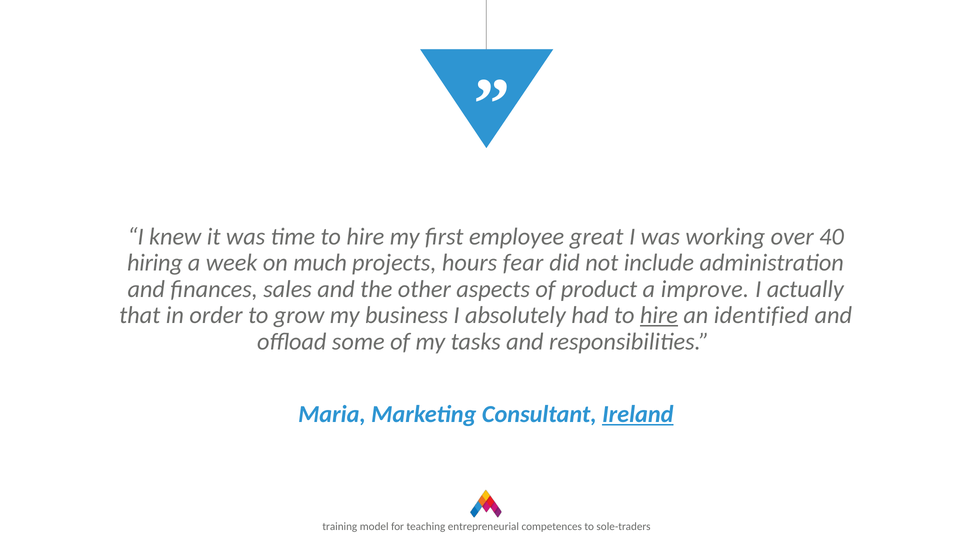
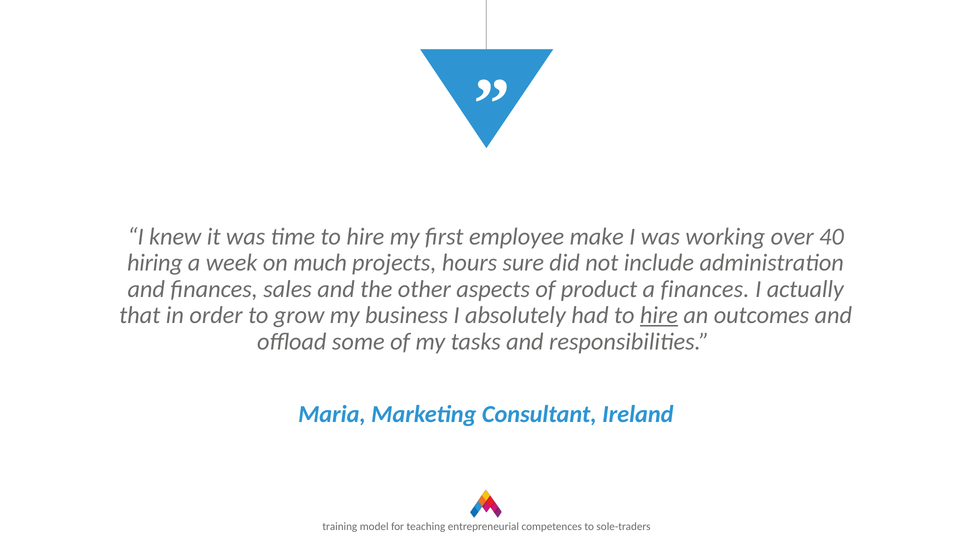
great: great -> make (597, 236)
fear: fear -> sure (523, 263)
a improve: improve -> finances (705, 289)
identified: identified -> outcomes (761, 315)
Ireland underline: present -> none (638, 414)
